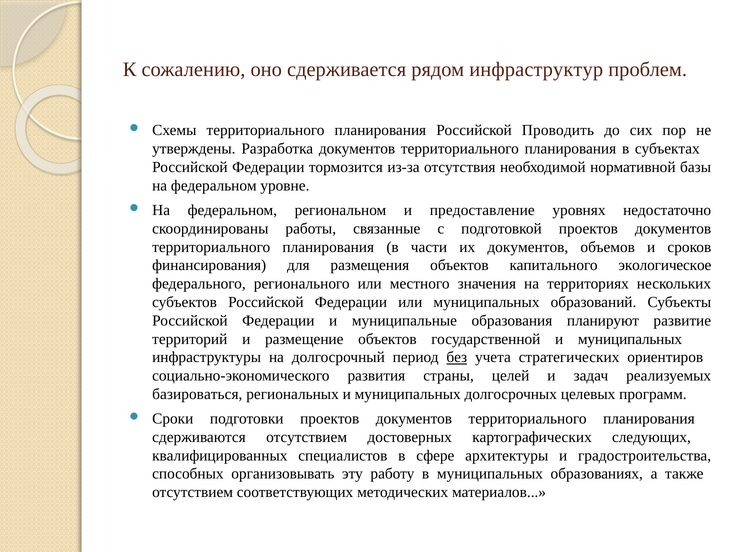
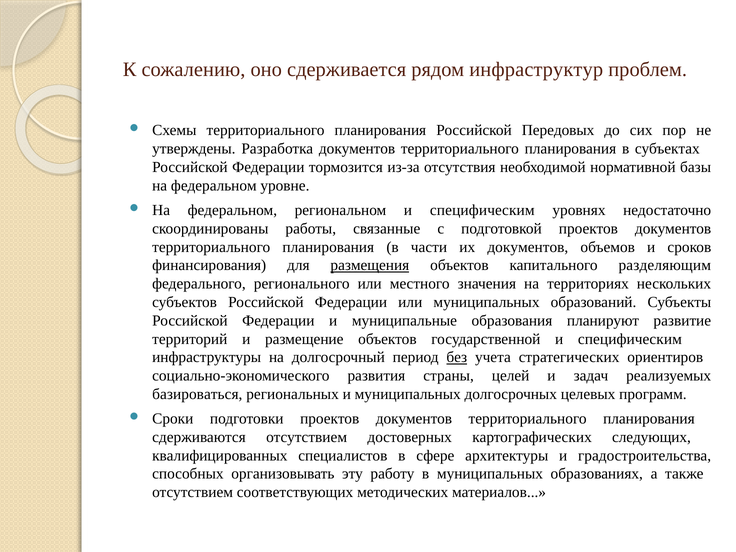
Проводить: Проводить -> Передовых (558, 130)
региональном и предоставление: предоставление -> специфическим (482, 210)
размещения underline: none -> present (370, 265)
экологическое: экологическое -> разделяющим (665, 265)
государственной и муниципальных: муниципальных -> специфическим (630, 339)
